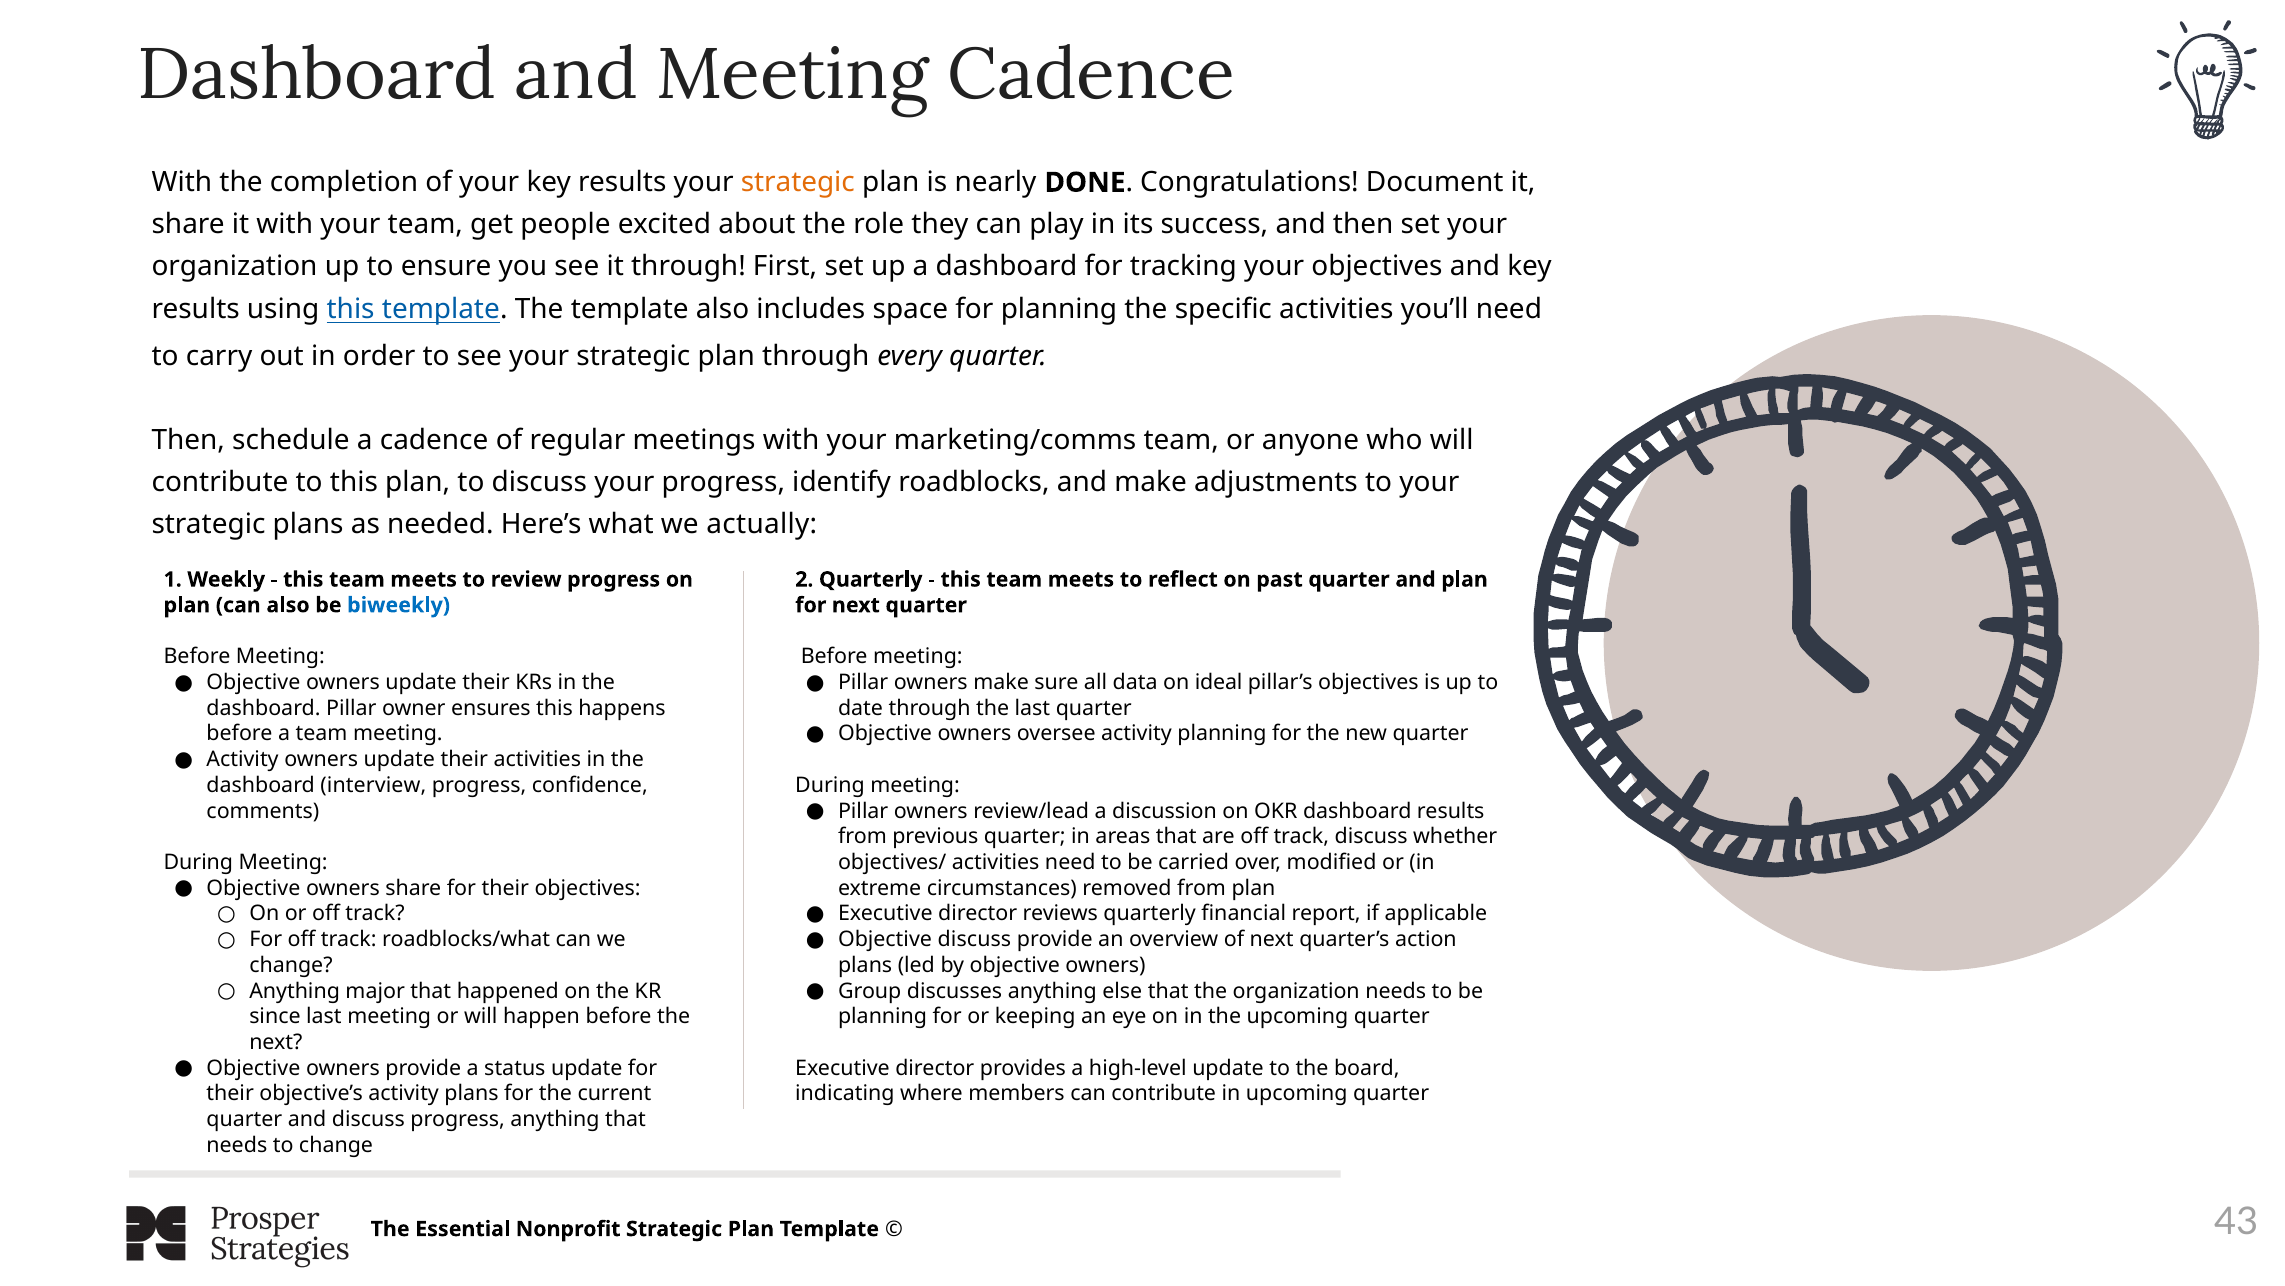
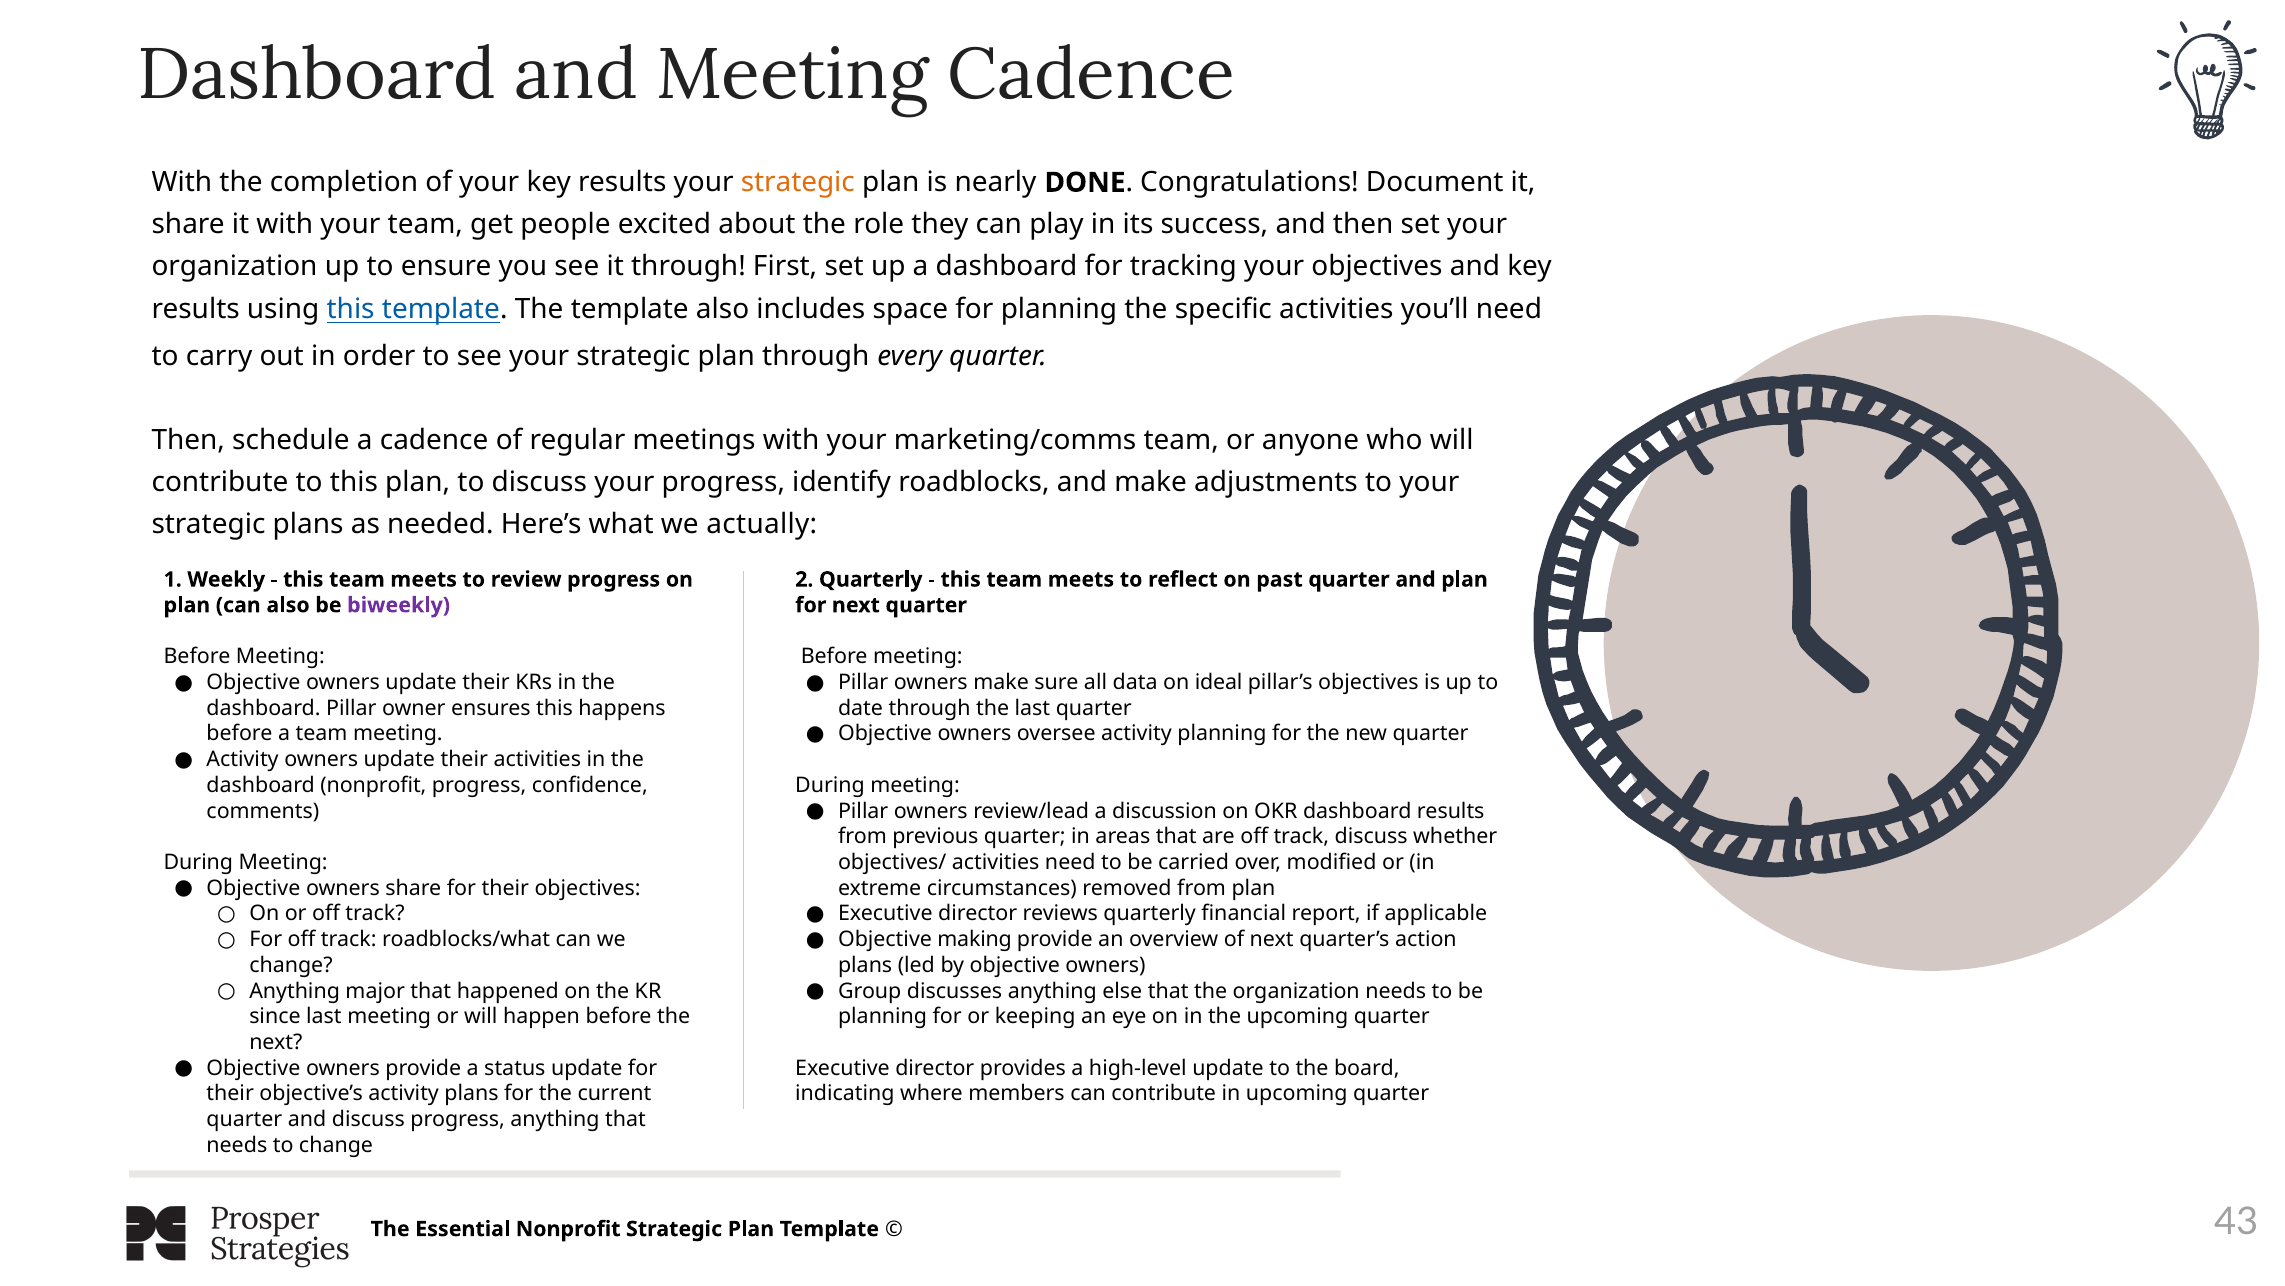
biweekly colour: blue -> purple (399, 605)
dashboard interview: interview -> nonprofit (373, 785)
Objective discuss: discuss -> making (975, 939)
